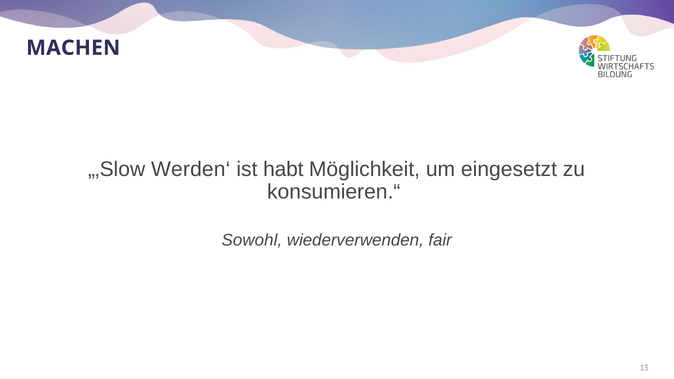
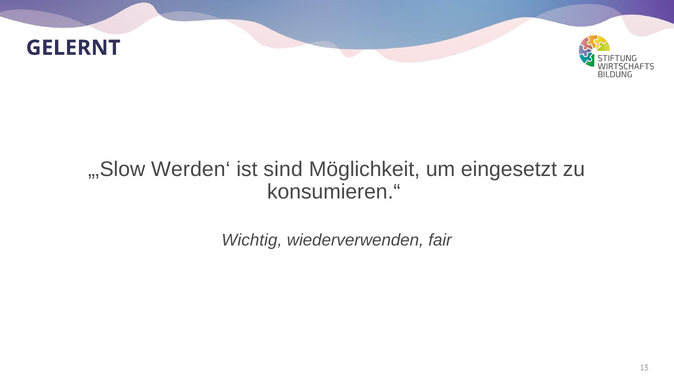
MACHEN: MACHEN -> GELERNT (73, 48)
habt: habt -> sind (283, 169)
Sowohl: Sowohl -> Wichtig (252, 240)
